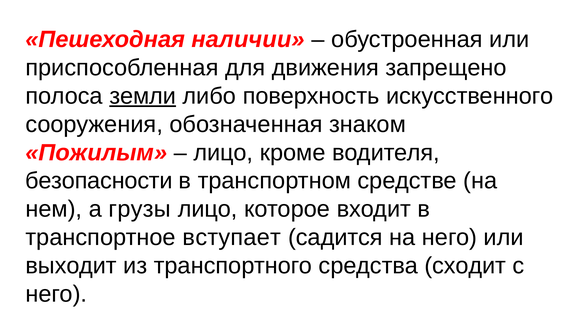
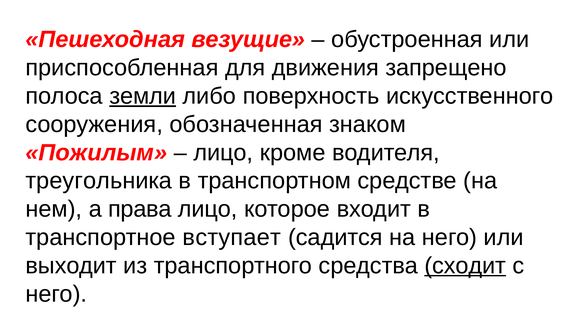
наличии: наличии -> везущие (248, 40)
безопасности: безопасности -> треугольника (99, 181)
грузы: грузы -> права (140, 209)
сходит underline: none -> present (465, 266)
